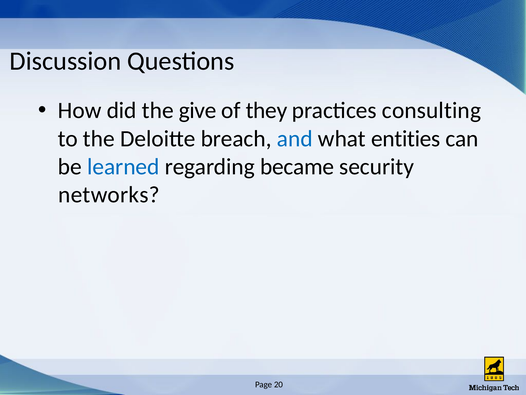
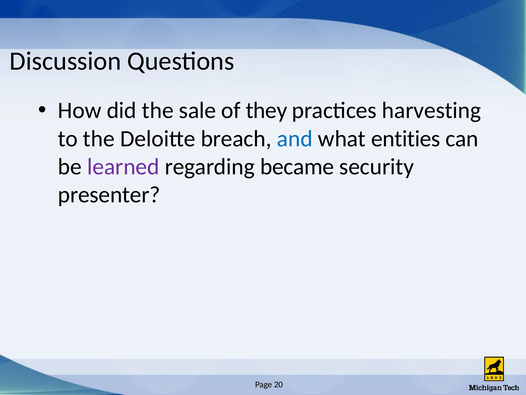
give: give -> sale (197, 110)
consulting: consulting -> harvesting (432, 110)
learned colour: blue -> purple (123, 167)
networks: networks -> presenter (109, 195)
